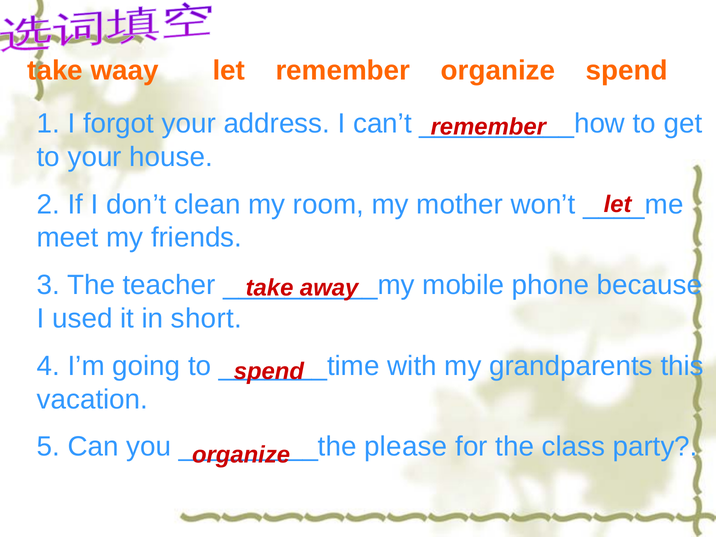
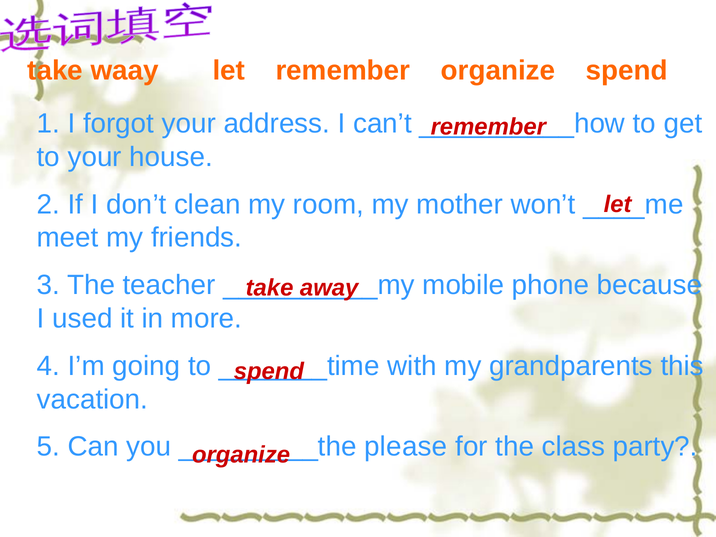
short: short -> more (207, 319)
